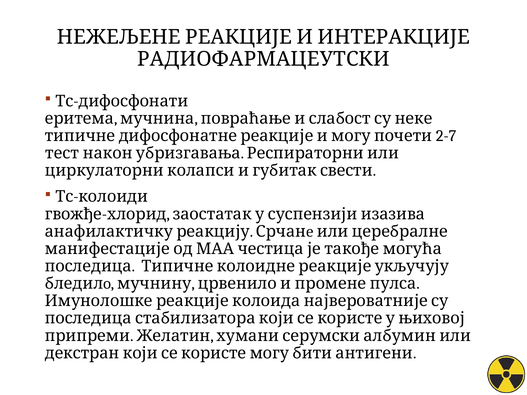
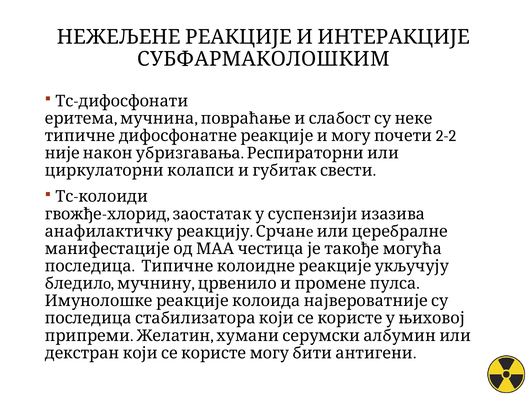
РАДИОФАРМАЦЕУТСКИ: РАДИОФАРМАЦЕУТСКИ -> СУБФАРМАКОЛОШКИМ (263, 59)
2-7: 2-7 -> 2-2 (446, 136)
тест: тест -> није (62, 153)
